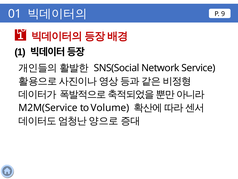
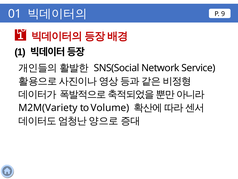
M2M(Service: M2M(Service -> M2M(Variety (48, 107)
